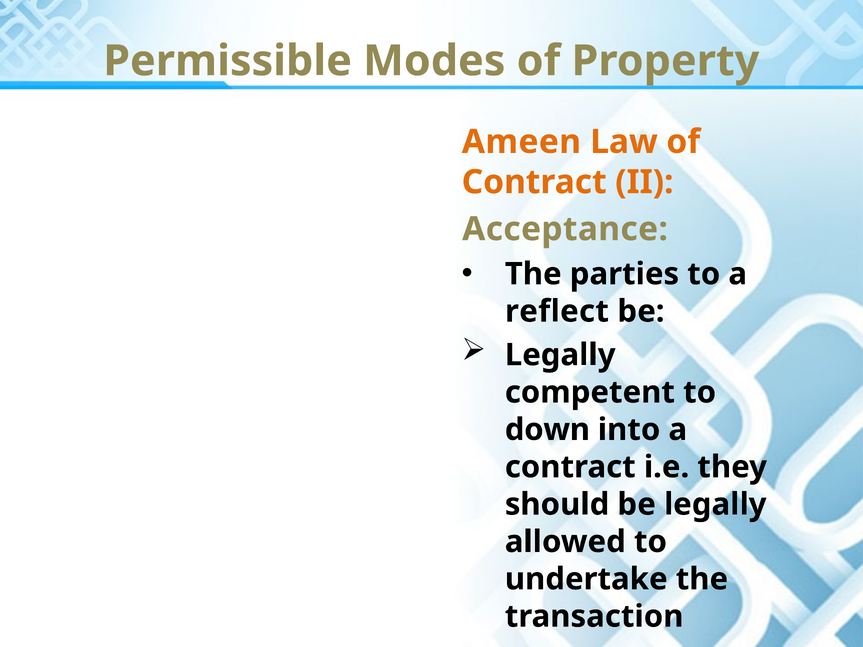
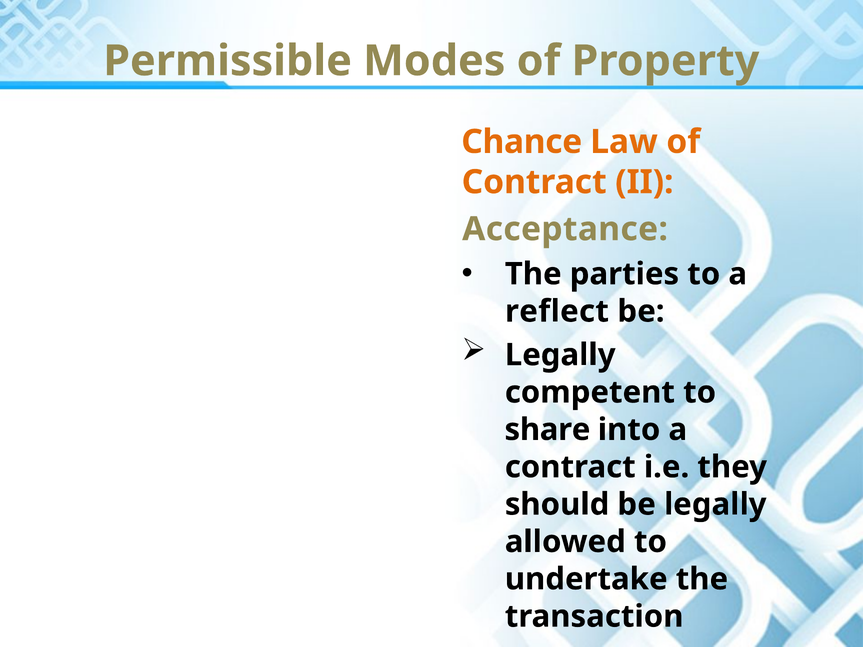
Ameen: Ameen -> Chance (522, 142)
down: down -> share (547, 430)
